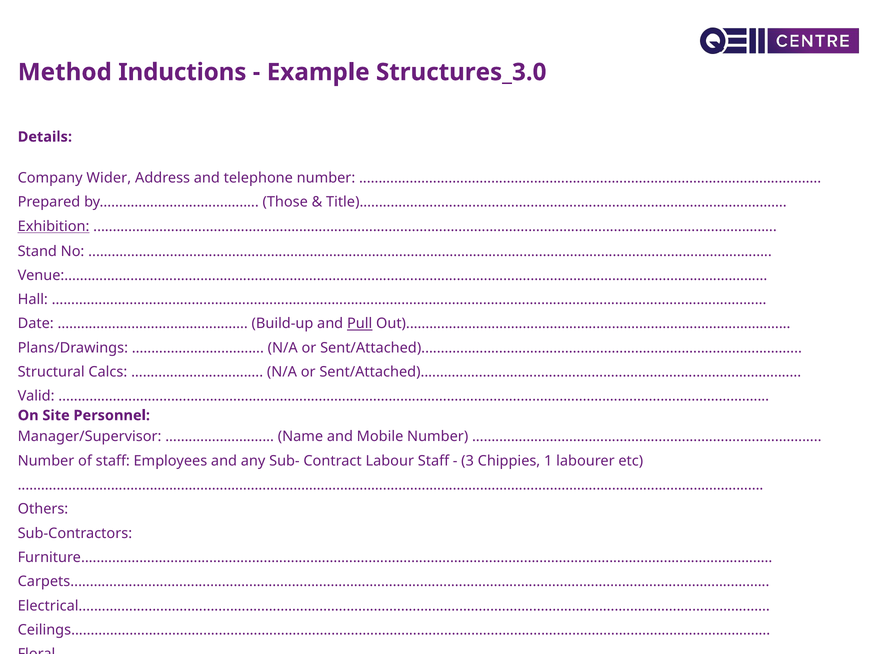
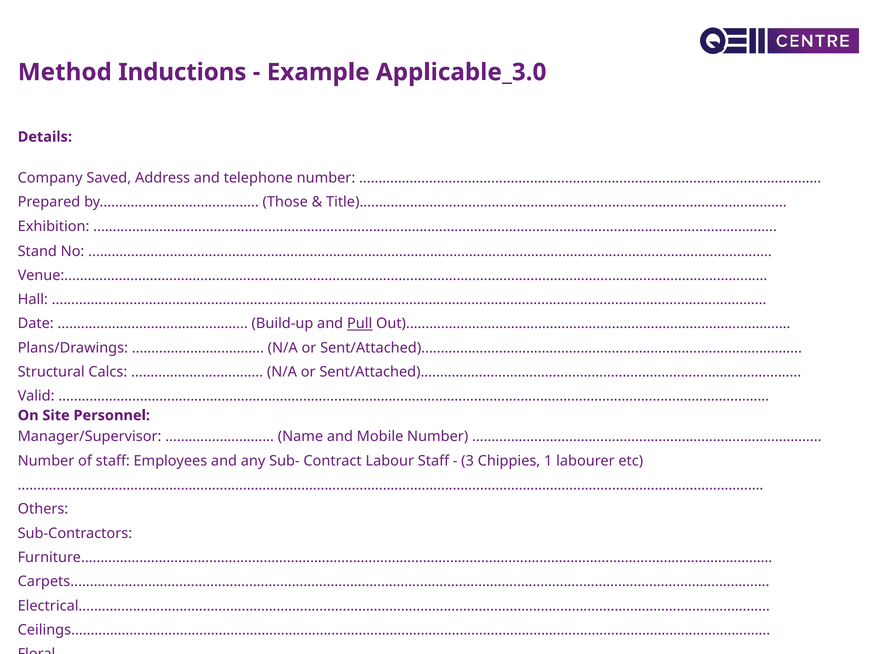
Structures_3.0: Structures_3.0 -> Applicable_3.0 (461, 72)
Wider: Wider -> Saved (109, 178)
Exhibition underline: present -> none (54, 227)
